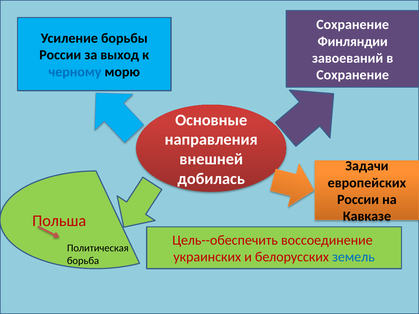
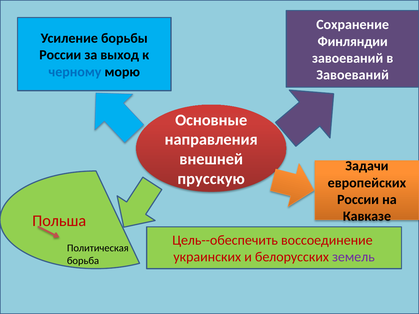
Сохранение: Сохранение -> Завоеваний (353, 75)
добилась: добилась -> прусскую (211, 179)
земель colour: blue -> purple (353, 257)
